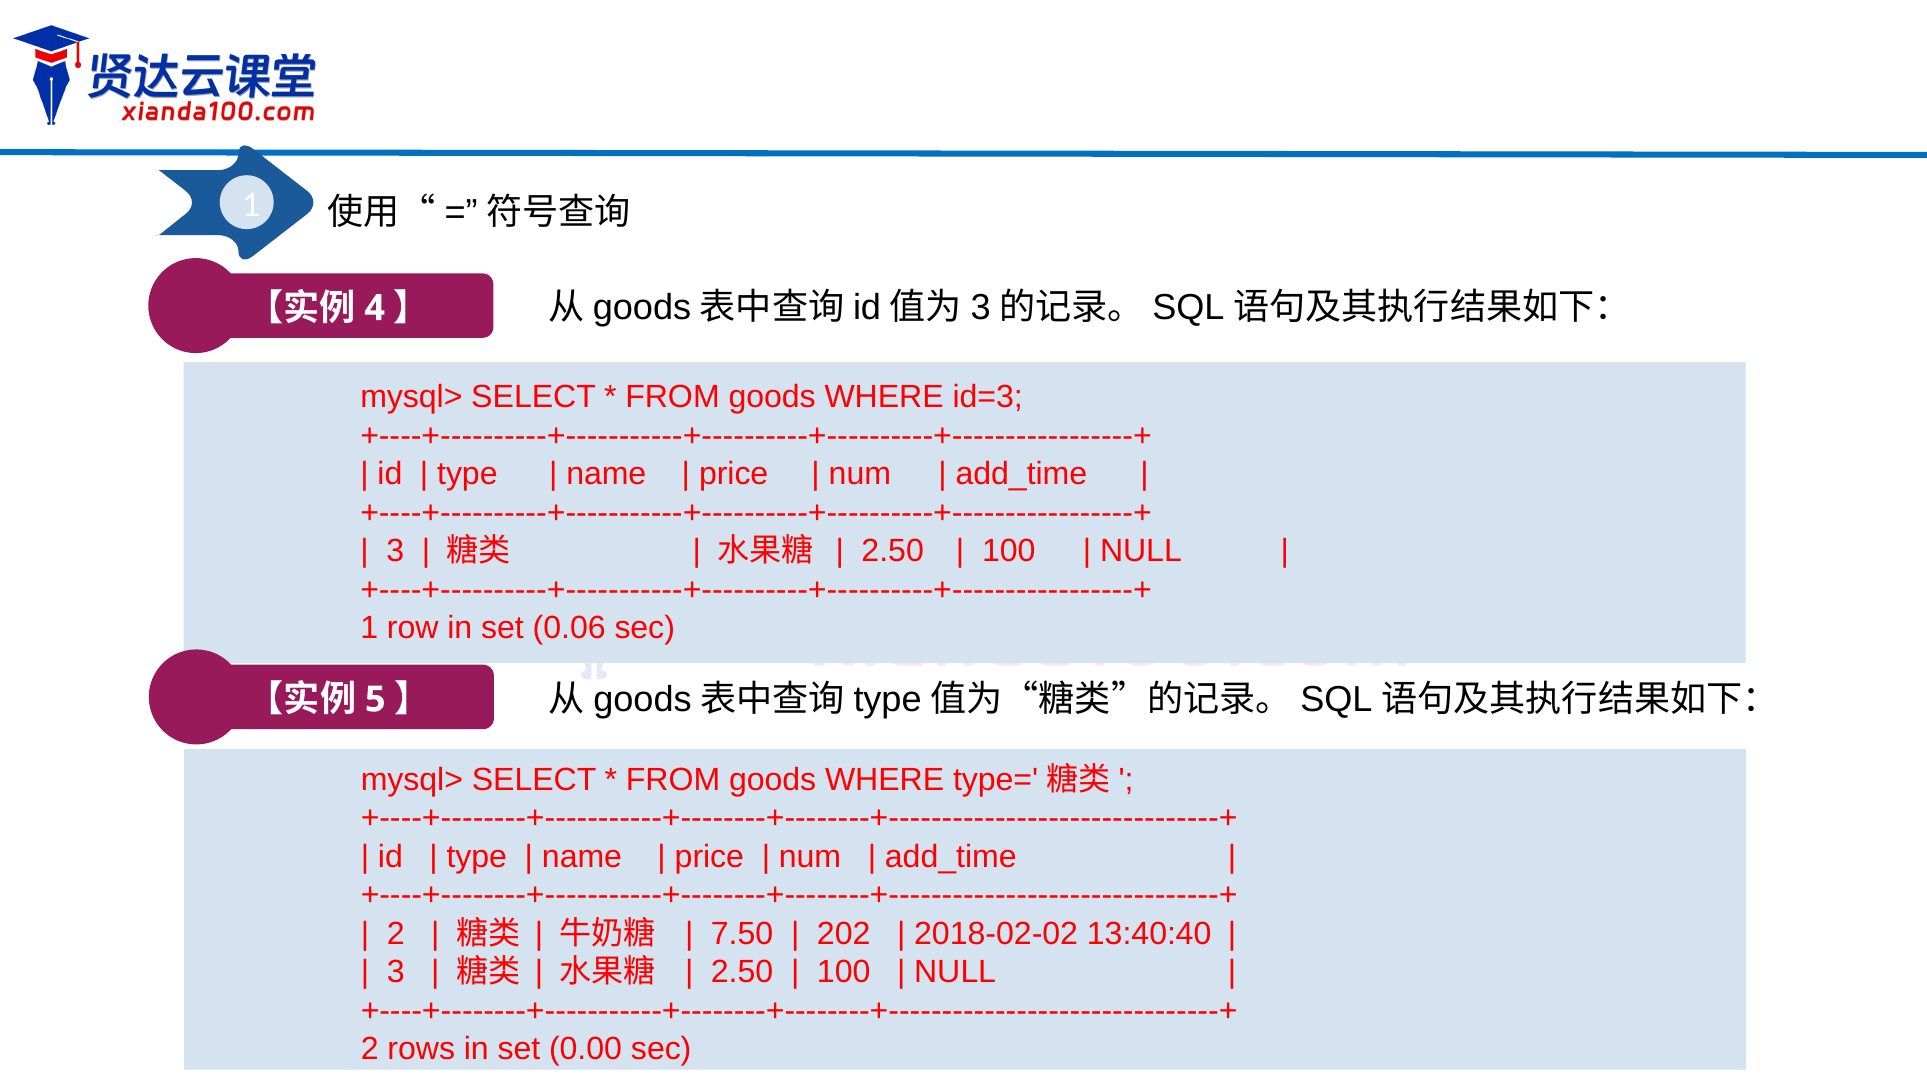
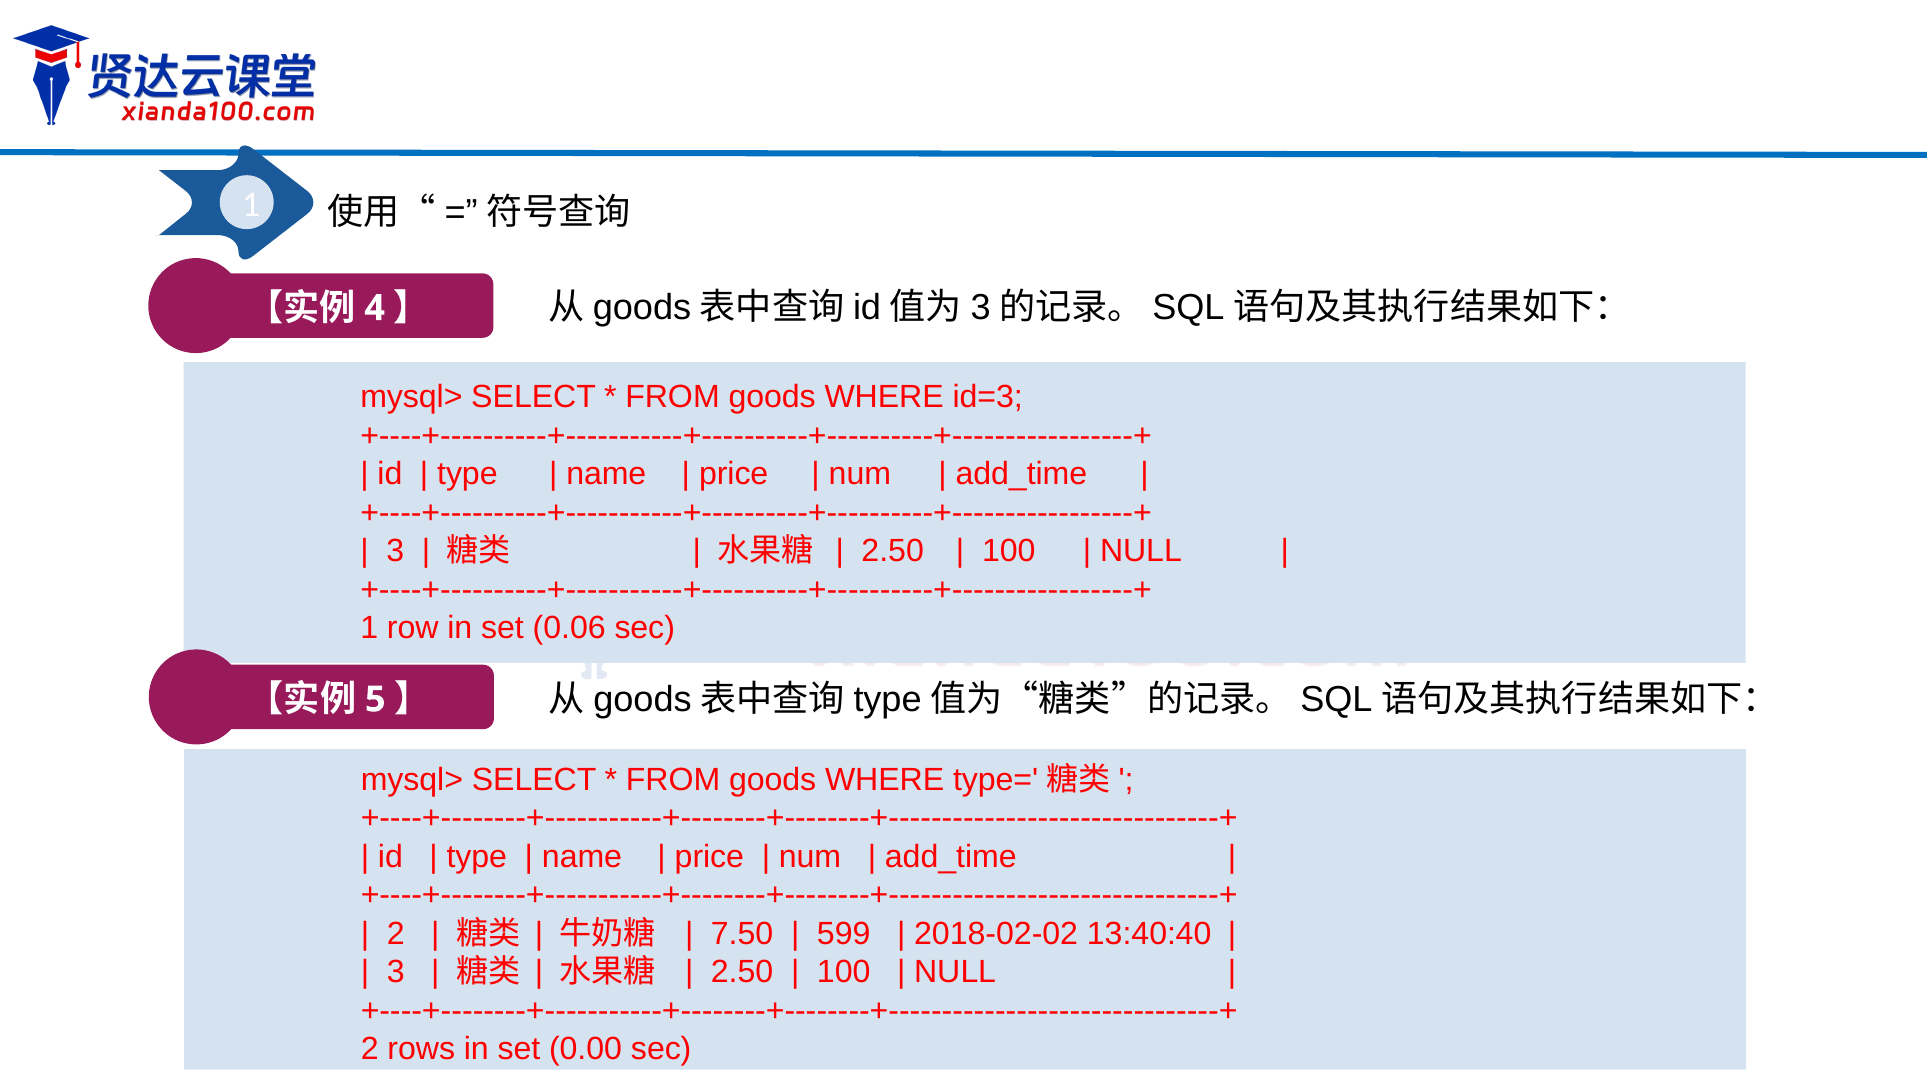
202: 202 -> 599 (844, 934)
